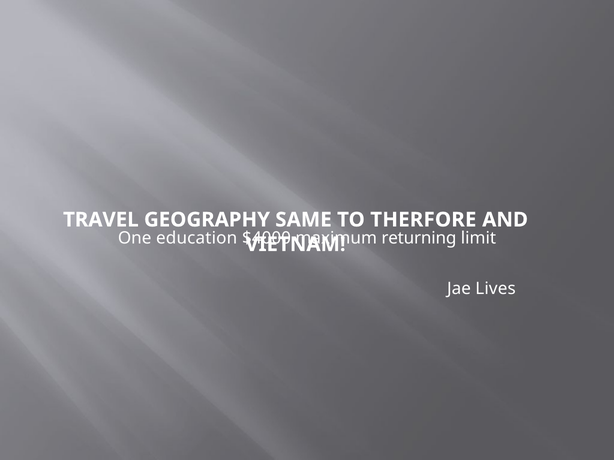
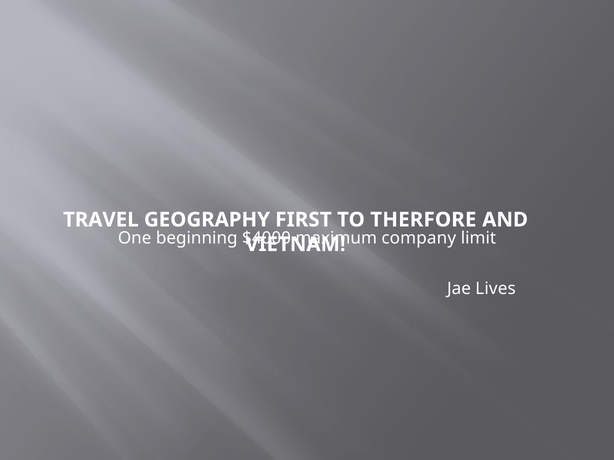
SAME: SAME -> FIRST (303, 220)
education: education -> beginning (197, 238)
returning: returning -> company (419, 238)
